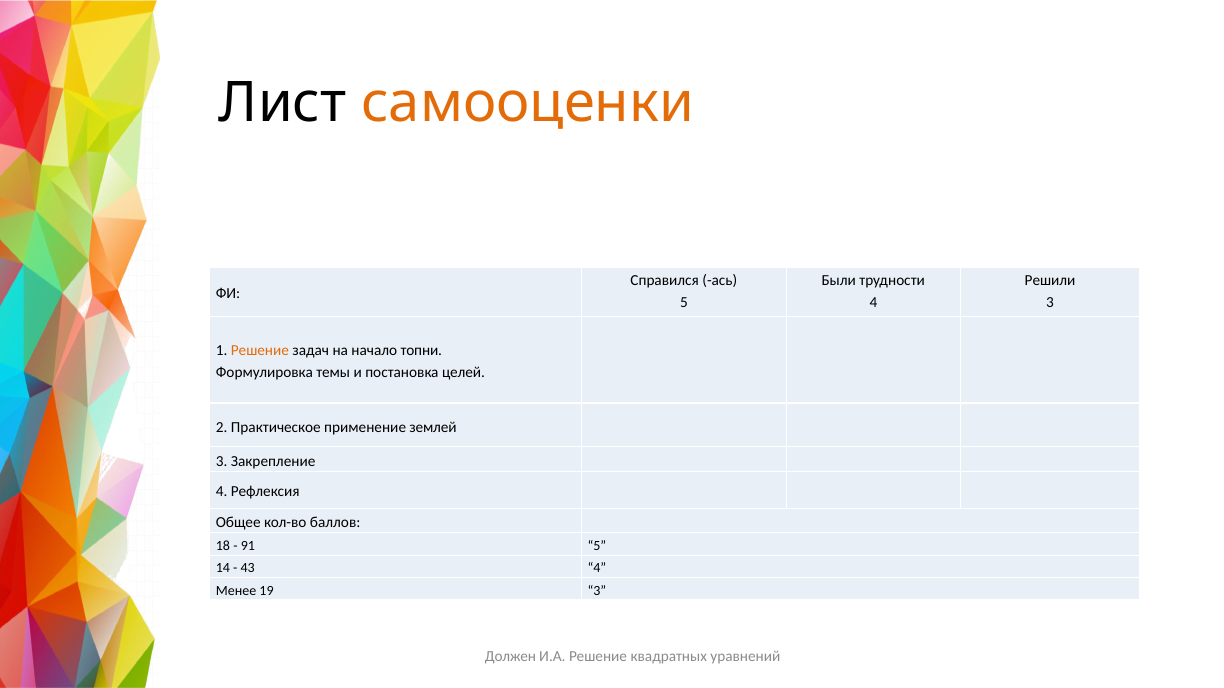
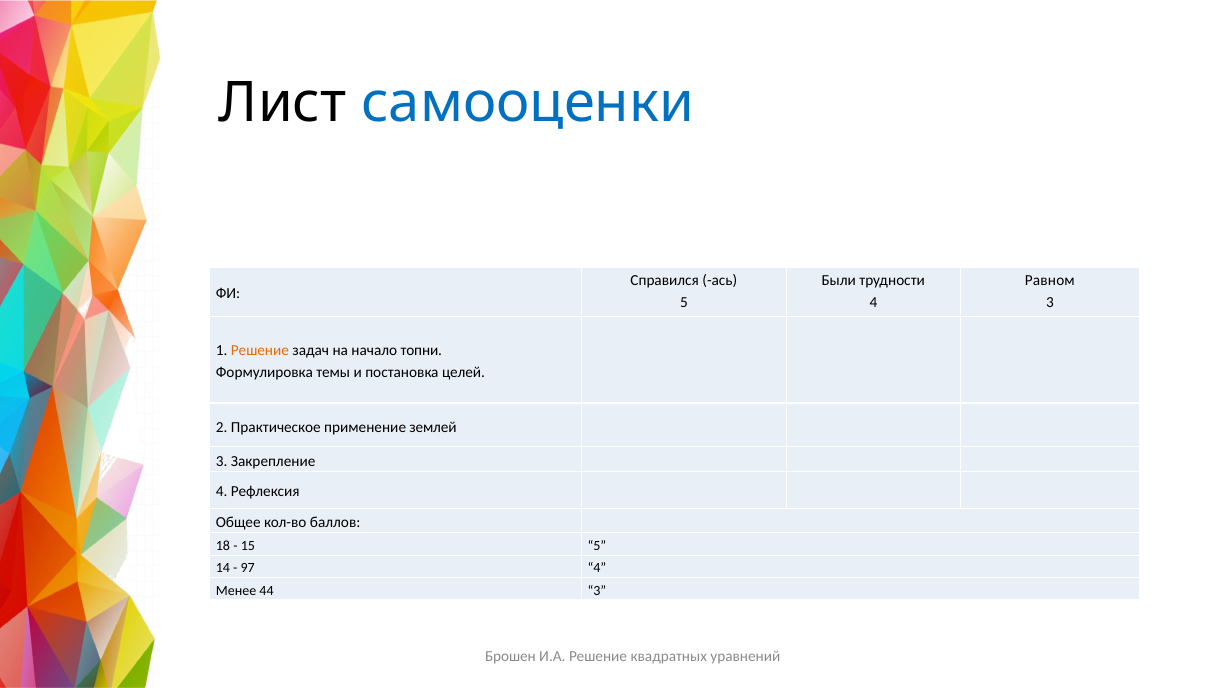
самооценки colour: orange -> blue (528, 103)
Решили: Решили -> Равном (1050, 281)
91: 91 -> 15 (248, 546)
43: 43 -> 97 (248, 569)
19: 19 -> 44 (267, 591)
Должен: Должен -> Брошен (510, 657)
